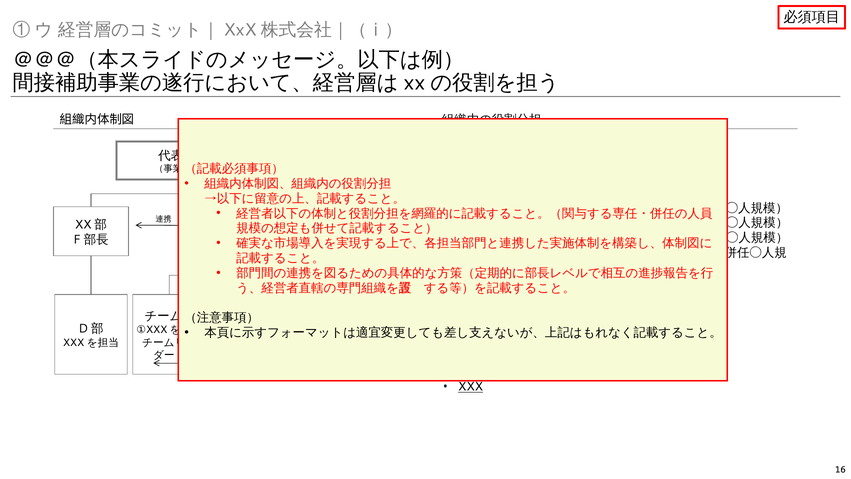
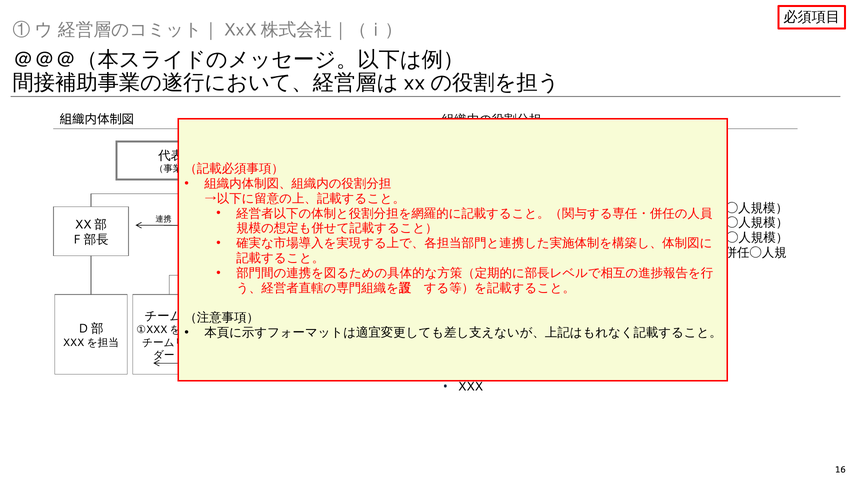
XXX underline: present -> none (471, 387)
